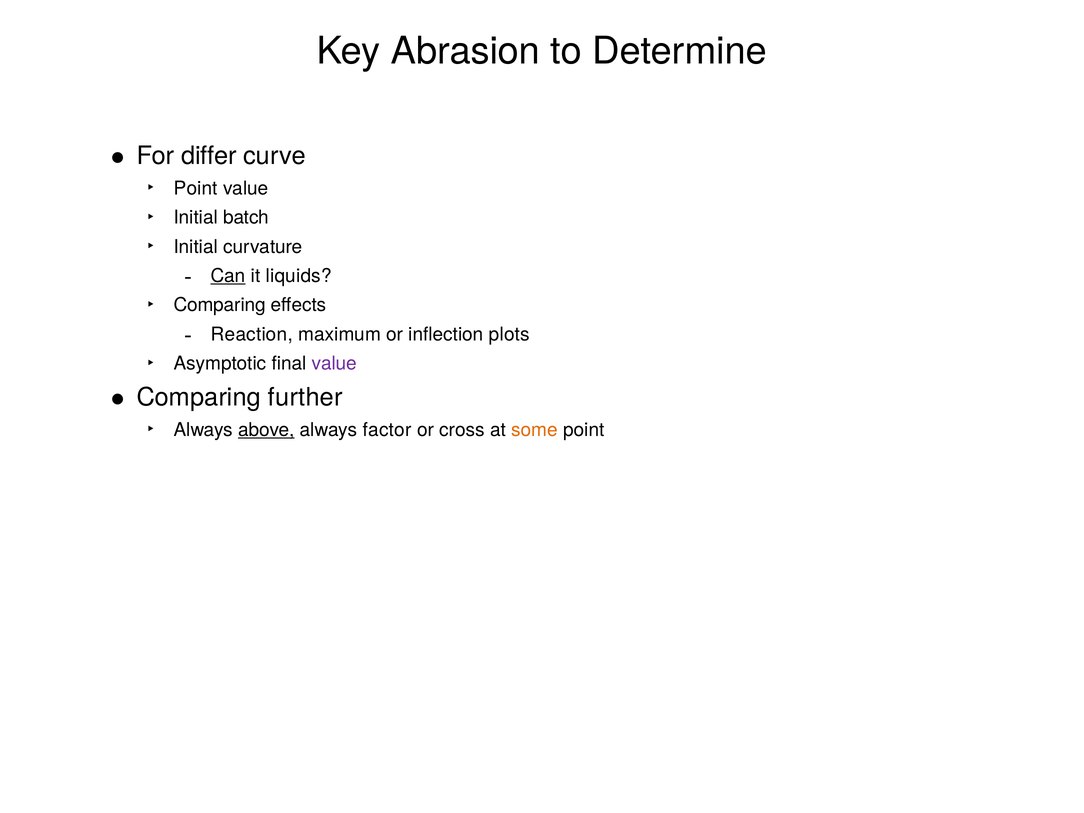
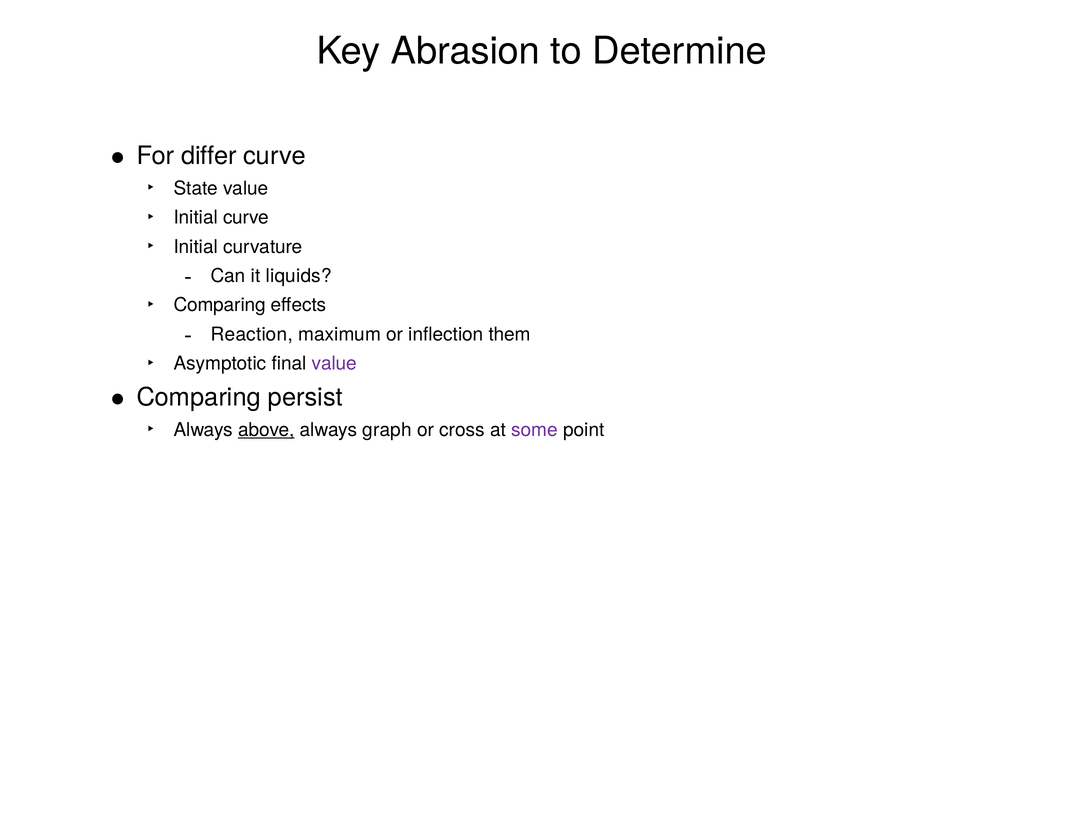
Point: Point -> State (196, 188)
Initial batch: batch -> curve (246, 218)
Can underline: present -> none (228, 276)
plots: plots -> them (510, 334)
further: further -> persist (305, 397)
factor: factor -> graph (387, 430)
some colour: orange -> purple (535, 430)
